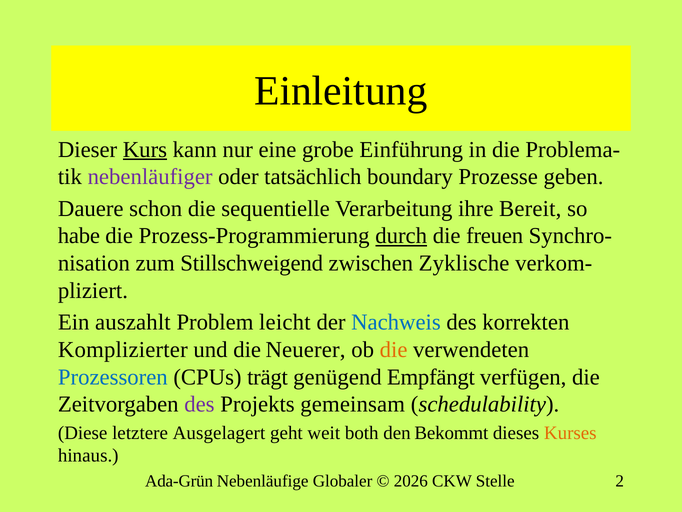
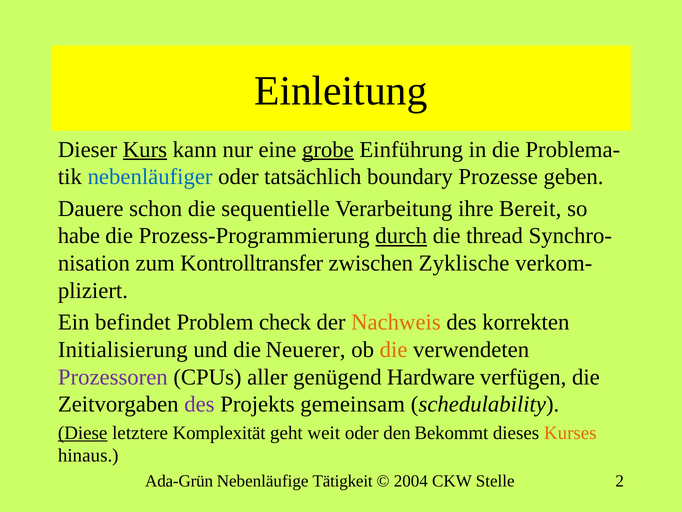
grobe underline: none -> present (328, 149)
nebenläufiger colour: purple -> blue (150, 177)
freuen: freuen -> thread (495, 236)
Stillschweigend: Stillschweigend -> Kontrolltransfer (252, 263)
auszahlt: auszahlt -> befindet (133, 322)
leicht: leicht -> check (285, 322)
Nachweis colour: blue -> orange (396, 322)
Komplizierter: Komplizierter -> Initialisierung (123, 349)
Prozessoren colour: blue -> purple (113, 377)
trägt: trägt -> aller (267, 377)
Empfängt: Empfängt -> Hardware (431, 377)
Diese underline: none -> present (83, 432)
Ausgelagert: Ausgelagert -> Komplexität (219, 432)
weit both: both -> oder (362, 432)
Globaler: Globaler -> Tätigkeit (343, 481)
2026: 2026 -> 2004 (411, 481)
